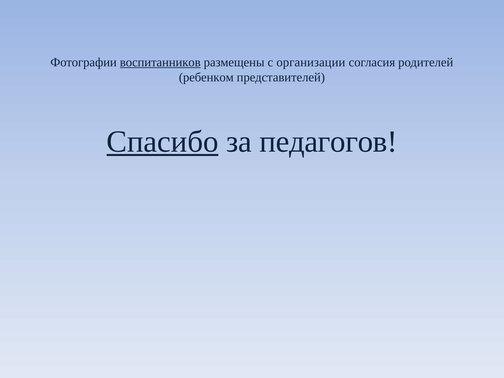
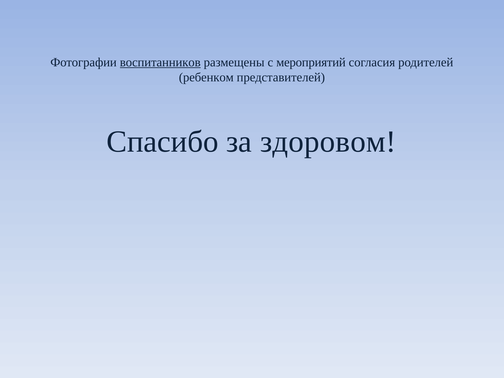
организации: организации -> мероприятий (311, 62)
Спасибо underline: present -> none (163, 142)
педагогов: педагогов -> здоровом (328, 142)
